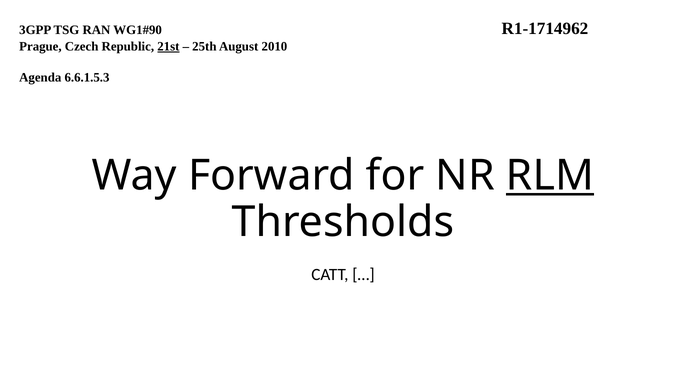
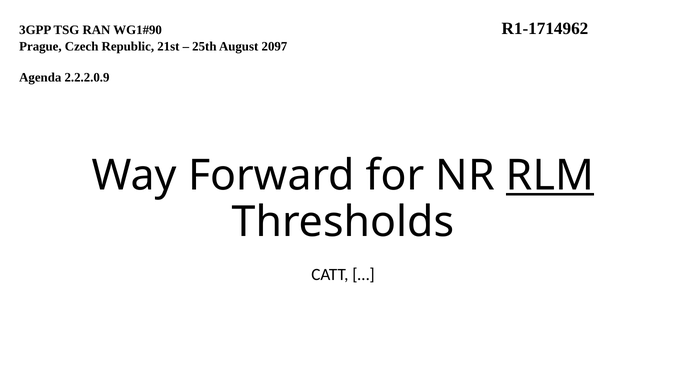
21st underline: present -> none (168, 46)
2010: 2010 -> 2097 (274, 46)
6.6.1.5.3: 6.6.1.5.3 -> 2.2.2.0.9 (87, 77)
